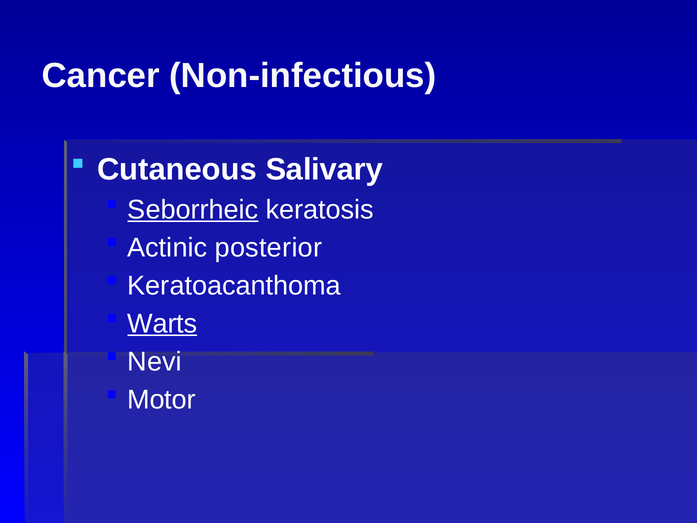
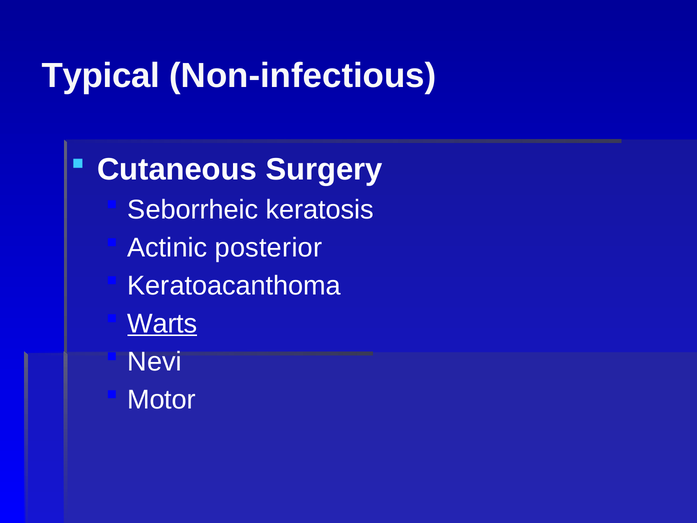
Cancer: Cancer -> Typical (101, 76)
Salivary: Salivary -> Surgery (324, 169)
Seborrheic underline: present -> none (193, 209)
